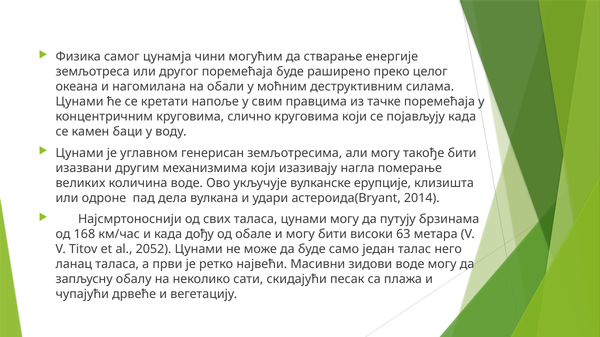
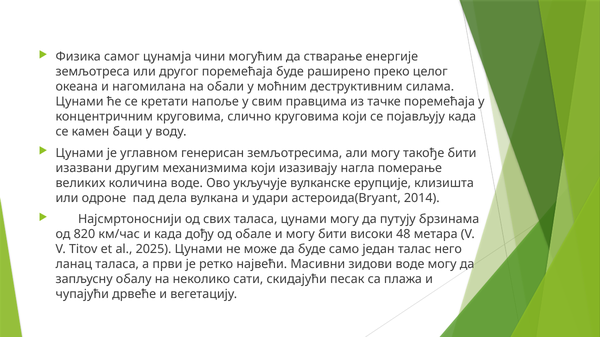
168: 168 -> 820 (84, 234)
63: 63 -> 48 (403, 234)
2052: 2052 -> 2025 (154, 249)
